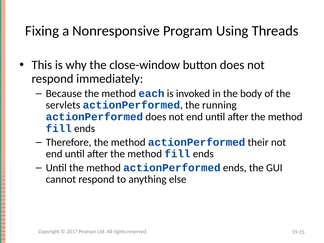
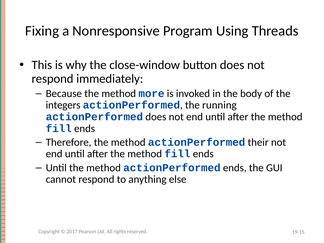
each: each -> more (151, 93)
servlets: servlets -> integers (63, 105)
